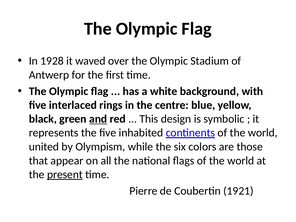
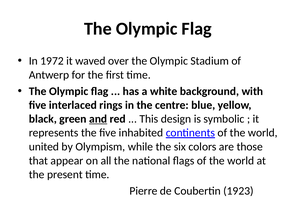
1928: 1928 -> 1972 (52, 61)
present underline: present -> none (65, 174)
1921: 1921 -> 1923 (238, 191)
